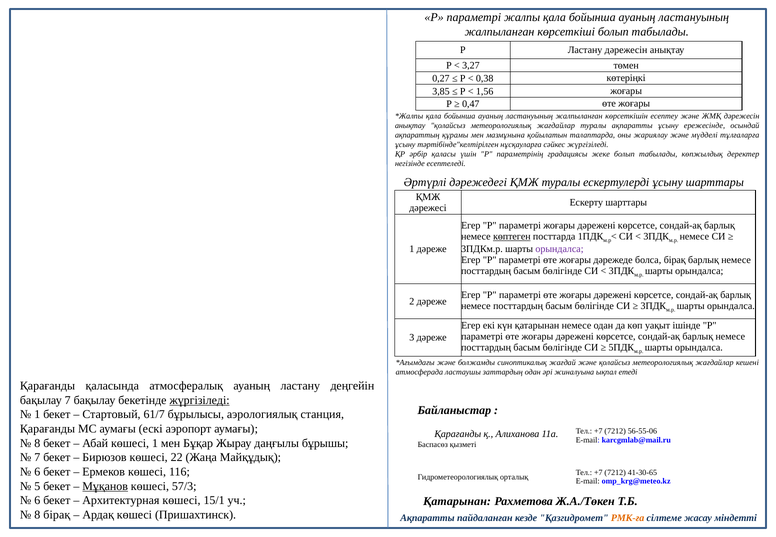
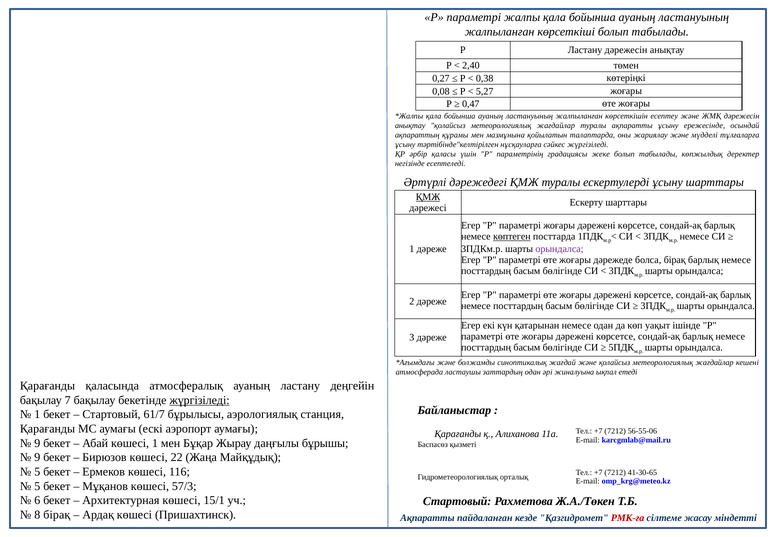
3,27: 3,27 -> 2,40 (471, 66)
3,85: 3,85 -> 0,08 (441, 91)
1,56: 1,56 -> 5,27 (485, 91)
ҚМЖ underline: none -> present (428, 197)
8: 8 -> 9 (37, 443)
7: 7 -> 9 (37, 458)
6: 6 -> 5 (37, 472)
Мұқанов underline: present -> none (105, 486)
Қатарынан: Қатарынан -> Стартовый (457, 502)
РМК-ға colour: orange -> red (628, 518)
